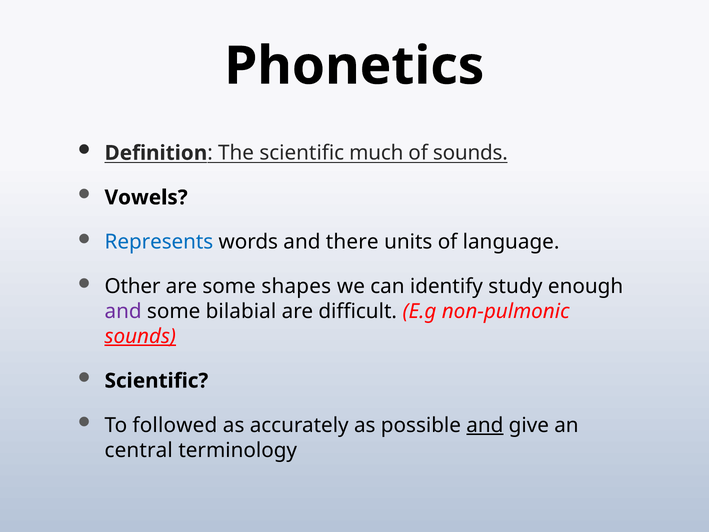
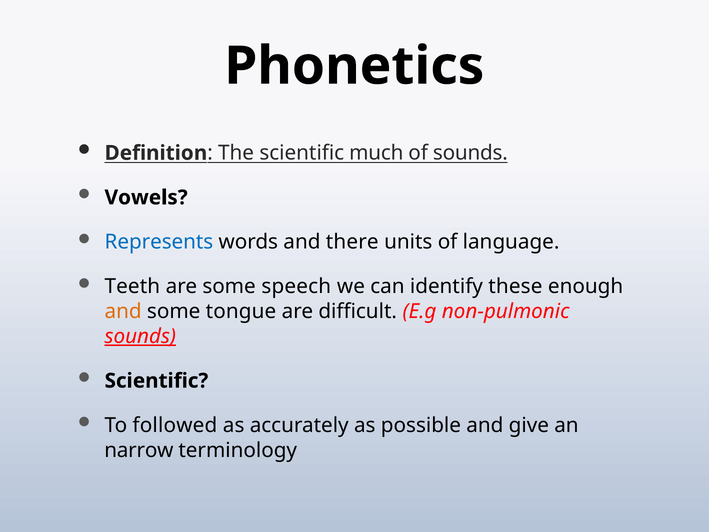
Other: Other -> Teeth (132, 286)
shapes: shapes -> speech (296, 286)
study: study -> these (515, 286)
and colour: purple -> orange (123, 311)
bilabial: bilabial -> tongue (241, 311)
and underline: present -> none (485, 425)
central: central -> narrow (139, 450)
